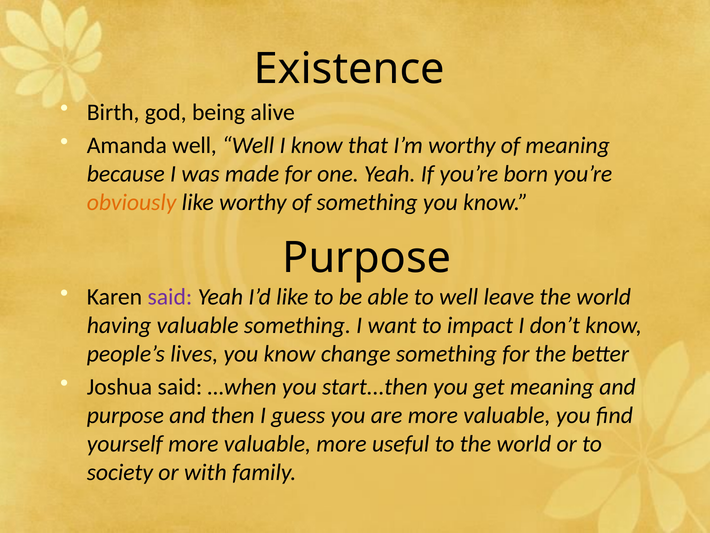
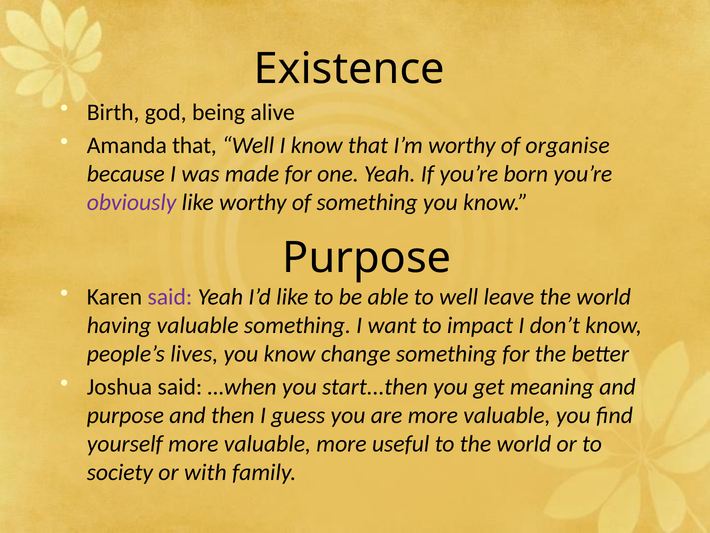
Amanda well: well -> that (194, 145)
of meaning: meaning -> organise (568, 145)
obviously colour: orange -> purple (132, 202)
